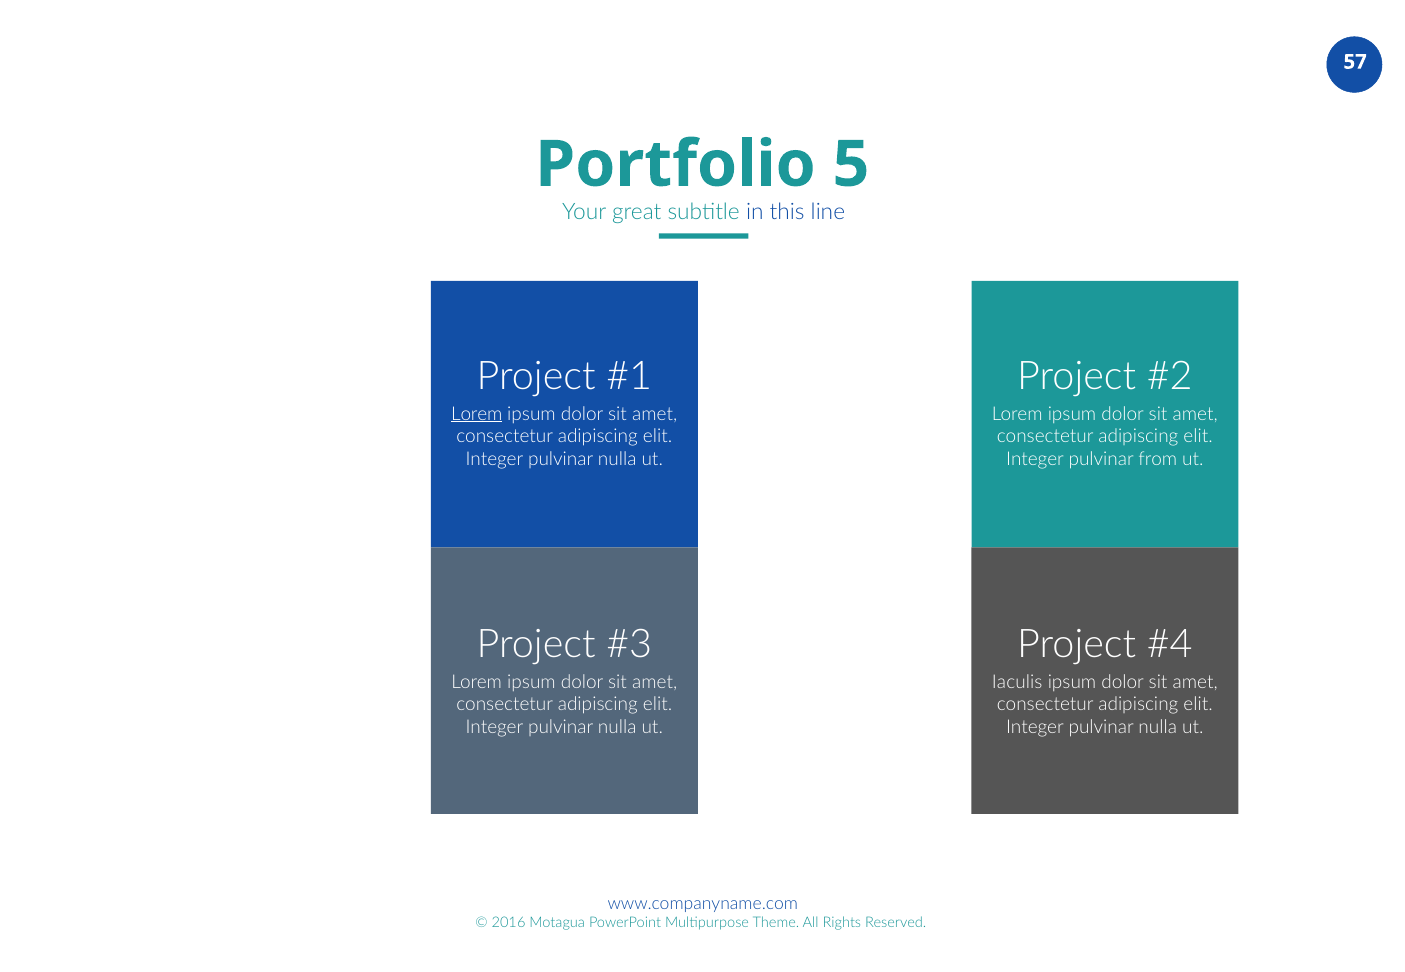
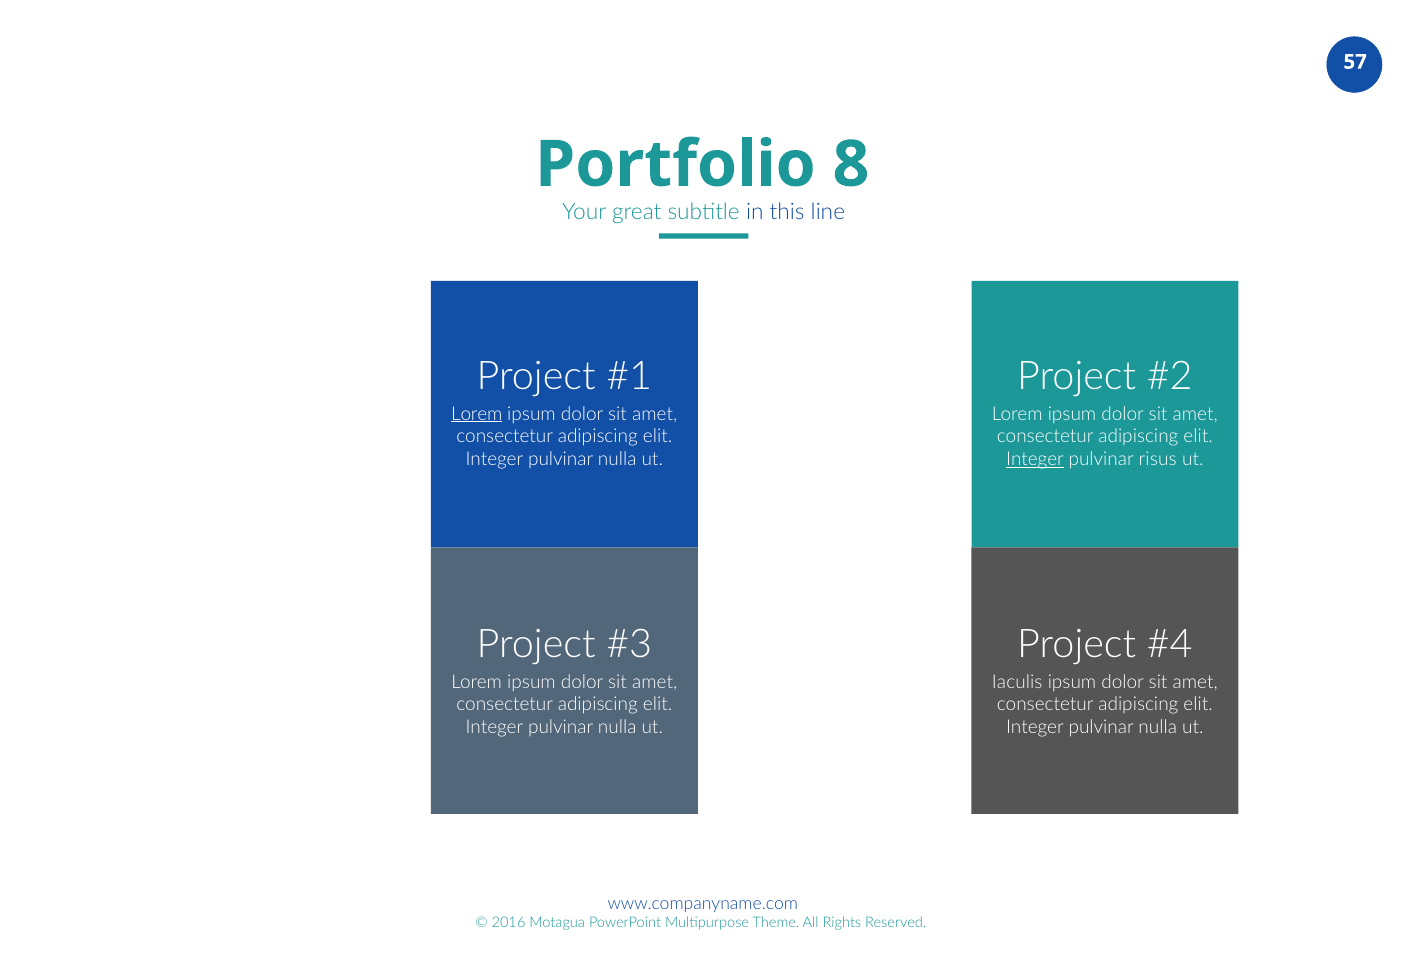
5: 5 -> 8 (851, 165)
Integer underline: none -> present (1035, 460)
from: from -> risus (1158, 460)
